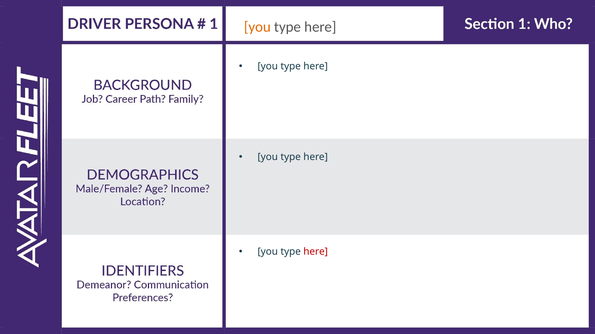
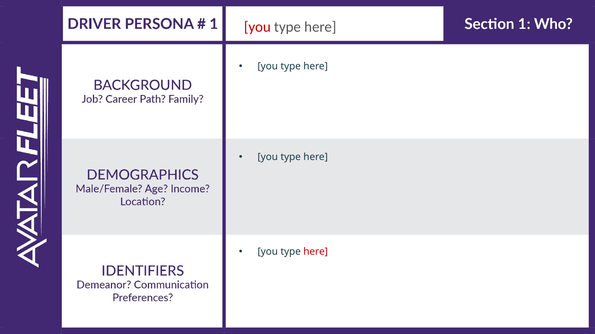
you colour: orange -> red (257, 27)
